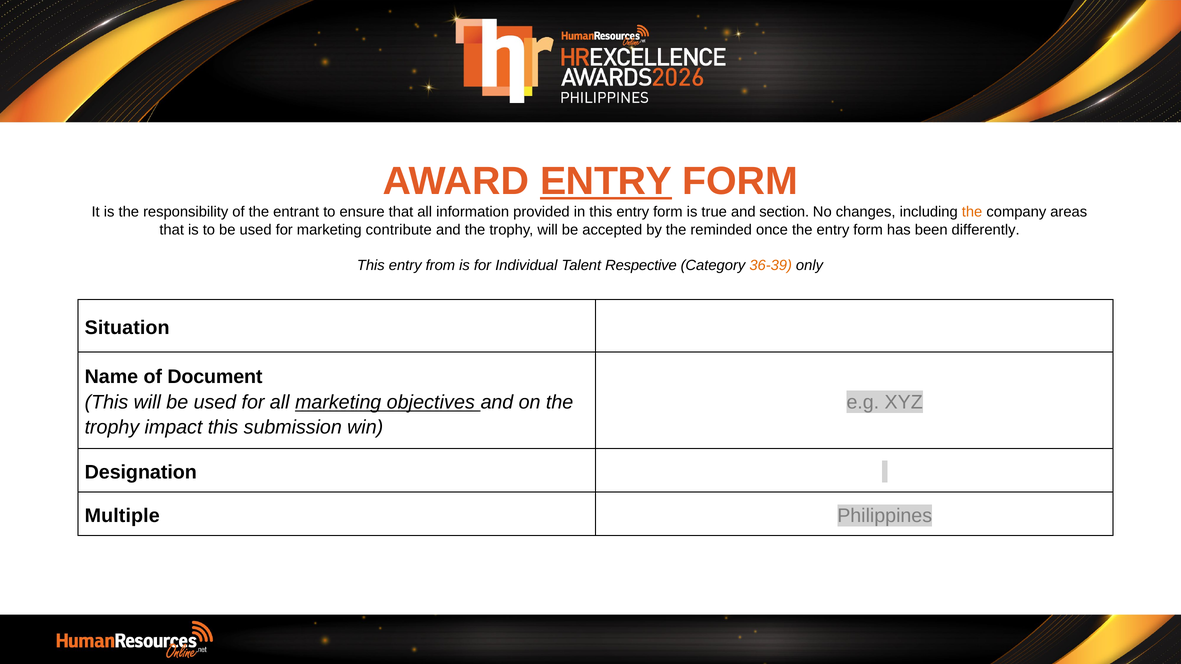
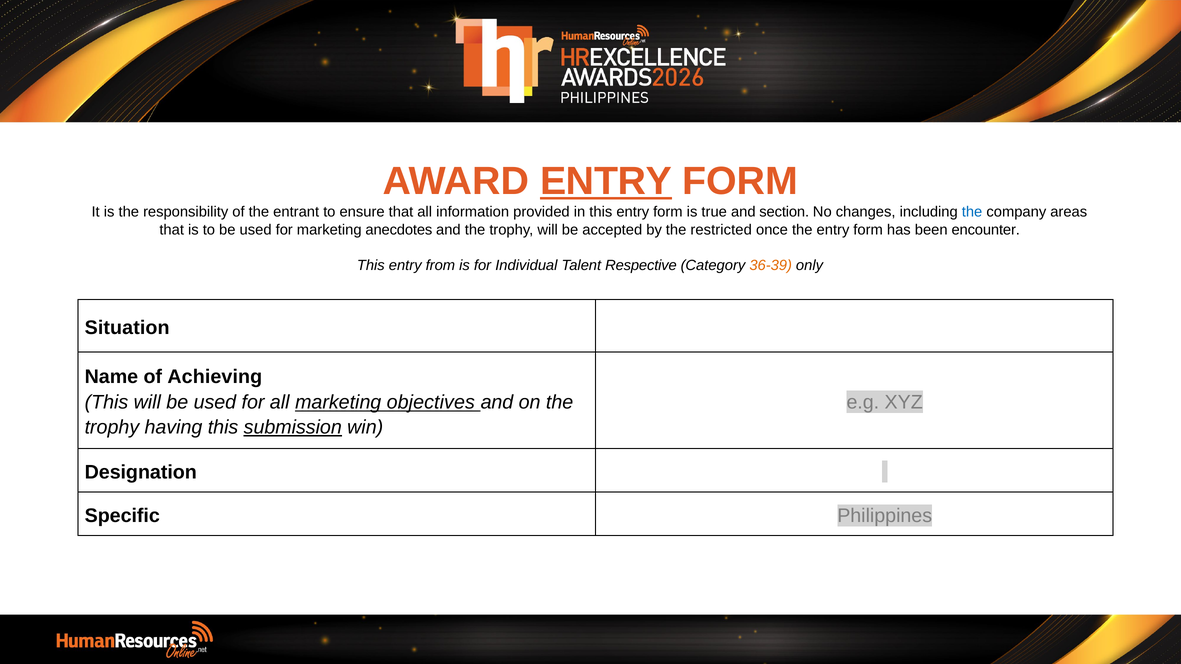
the colour: orange -> blue (972, 212)
contribute: contribute -> anecdotes (399, 230)
reminded: reminded -> restricted (721, 230)
differently: differently -> encounter (986, 230)
Document: Document -> Achieving (215, 377)
impact: impact -> having (173, 427)
submission underline: none -> present (293, 427)
Multiple: Multiple -> Specific (122, 516)
